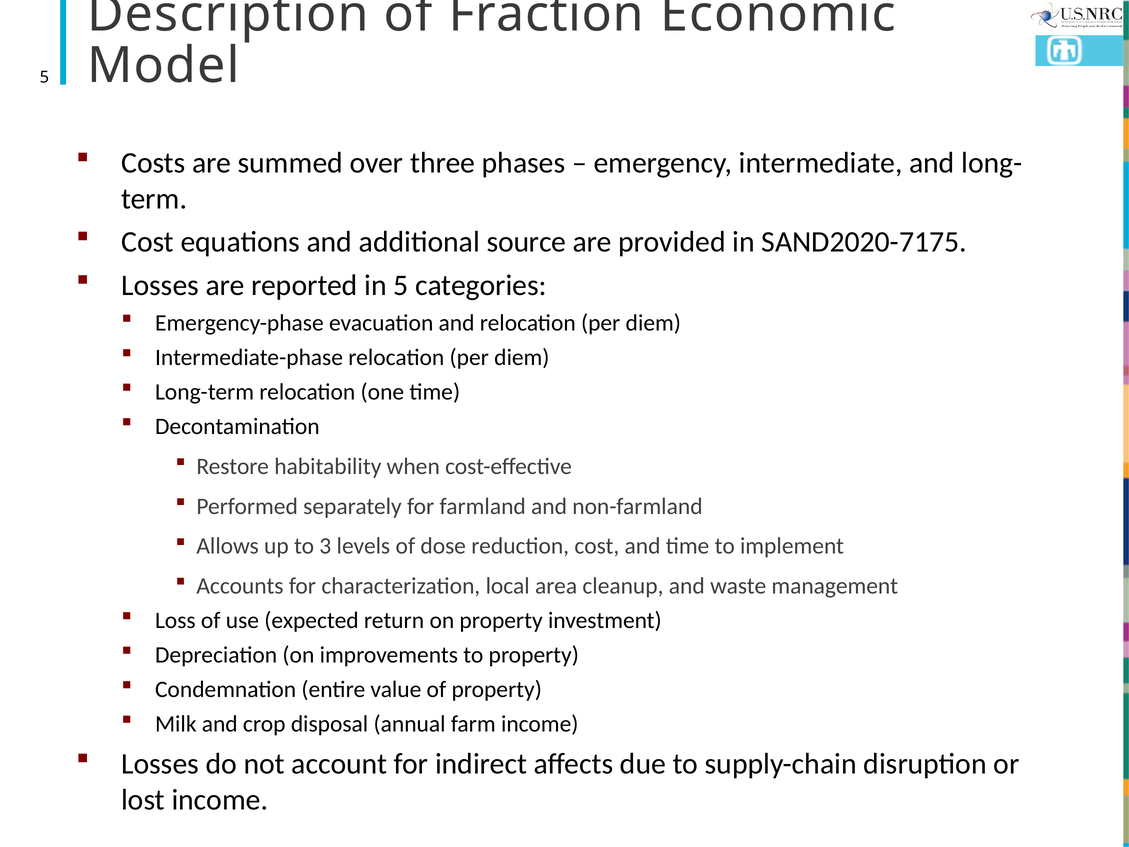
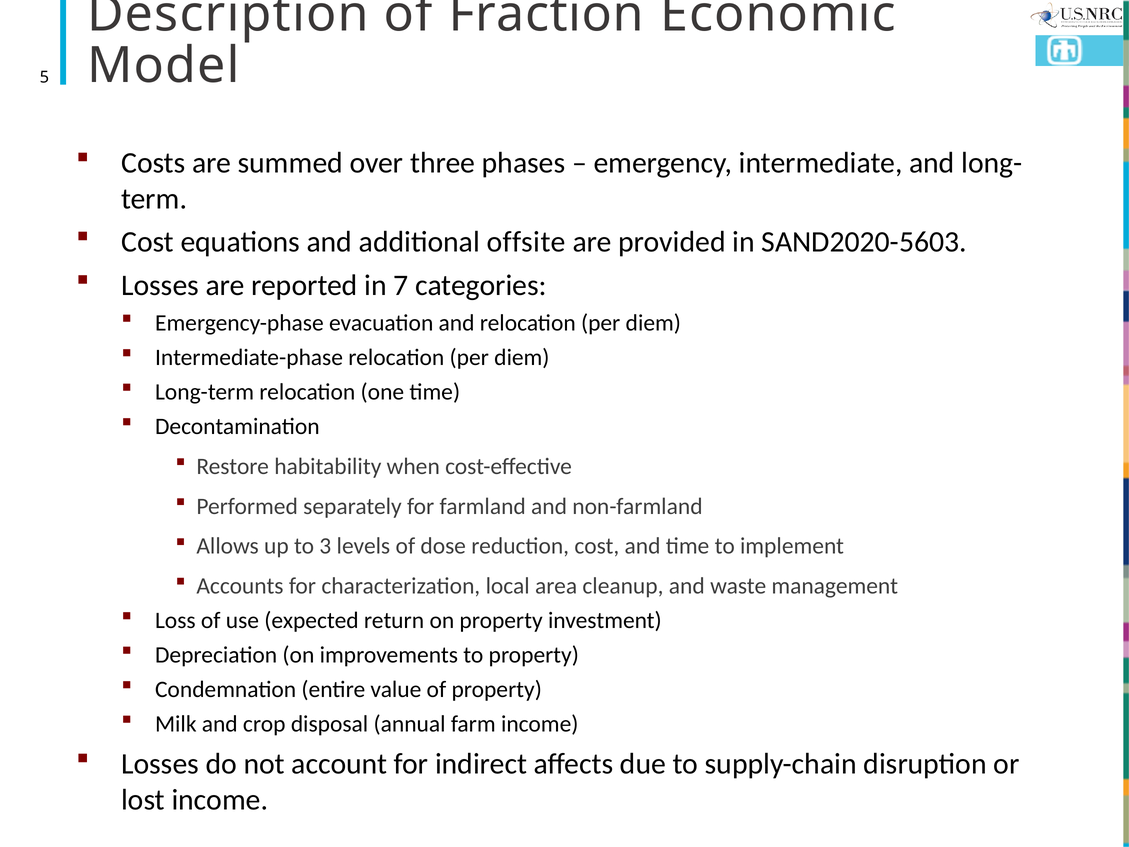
source: source -> offsite (526, 242)
SAND2020-7175: SAND2020-7175 -> SAND2020-5603 (864, 242)
in 5: 5 -> 7 (401, 285)
